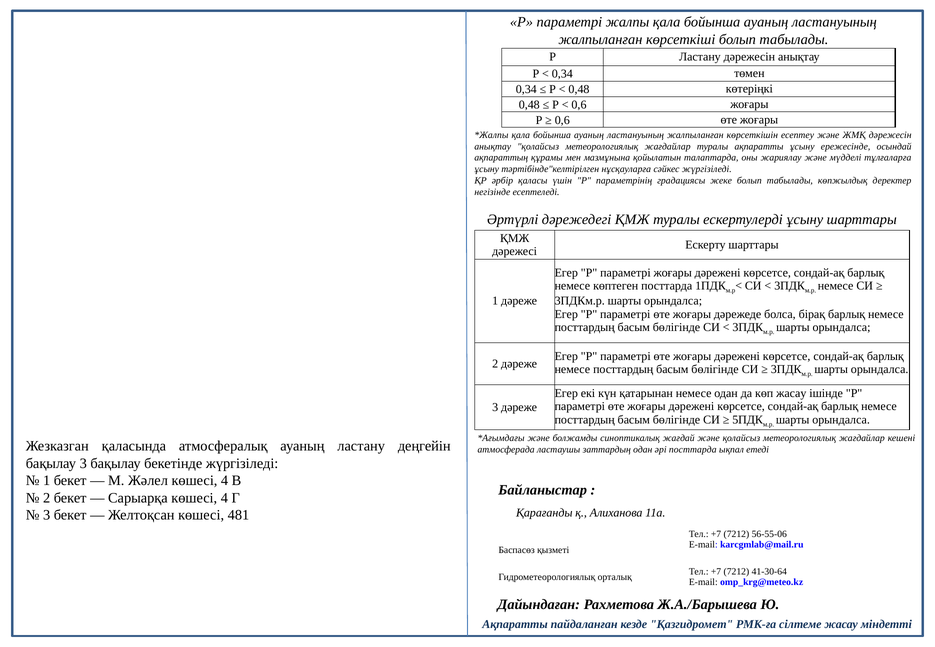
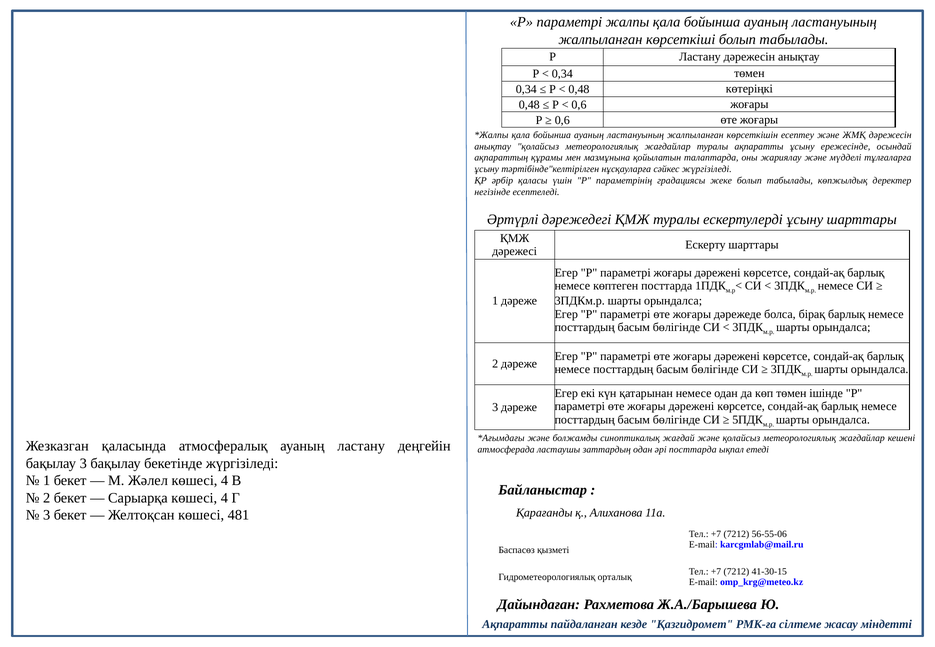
көп жасау: жасау -> төмен (791, 393)
41-30-64: 41-30-64 -> 41-30-15 (769, 572)
